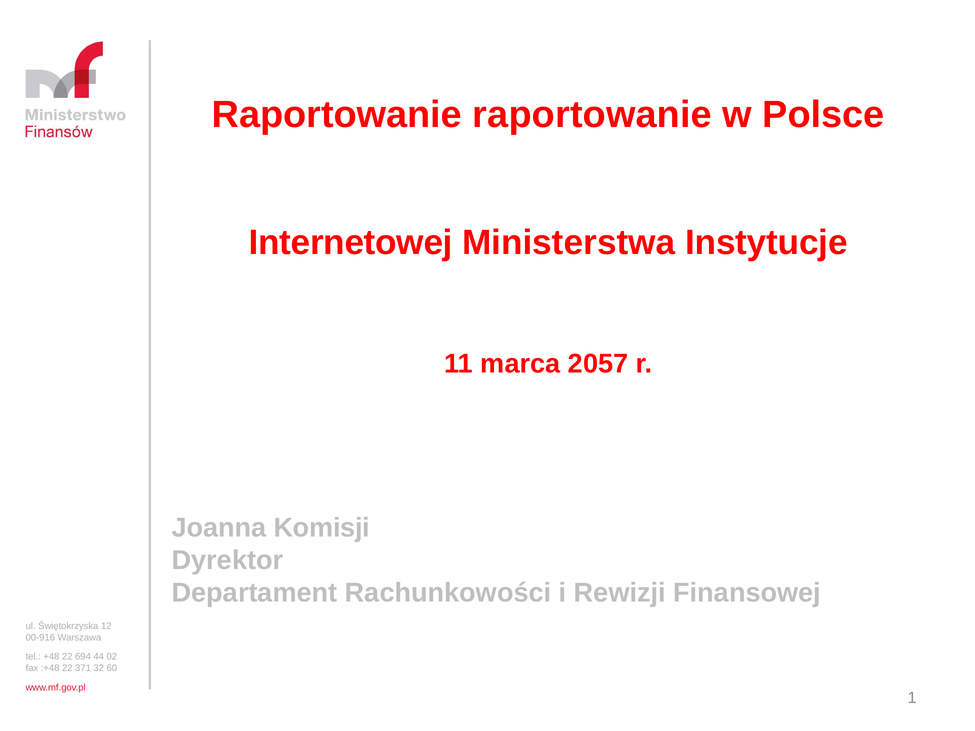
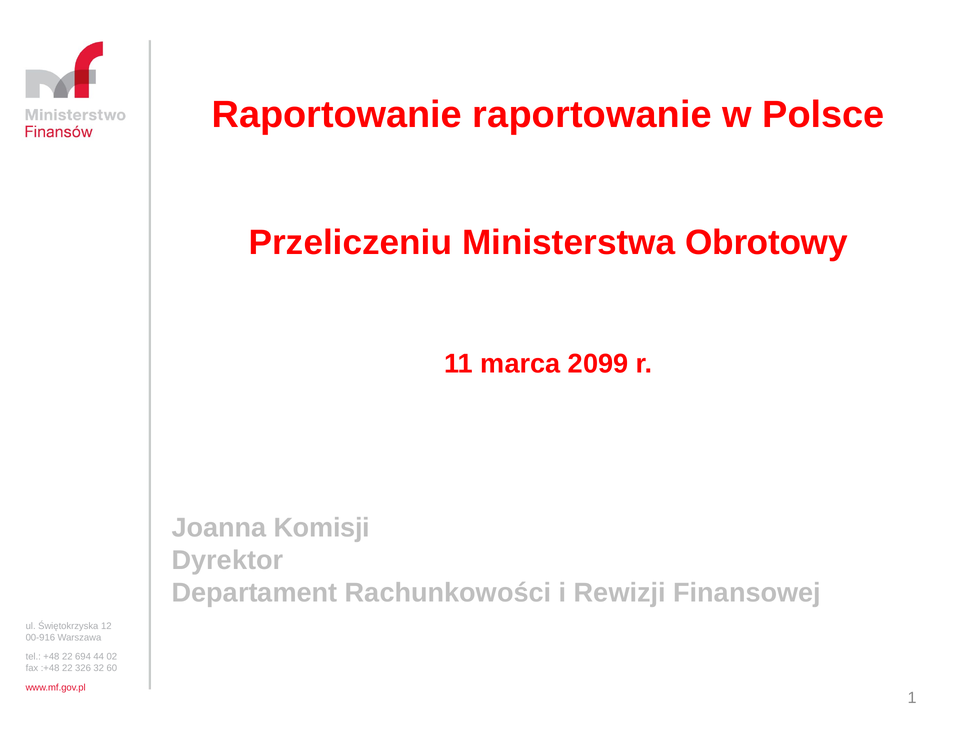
Internetowej: Internetowej -> Przeliczeniu (350, 243)
Instytucje: Instytucje -> Obrotowy (766, 243)
2057: 2057 -> 2099 (598, 364)
371: 371 -> 326 (83, 668)
